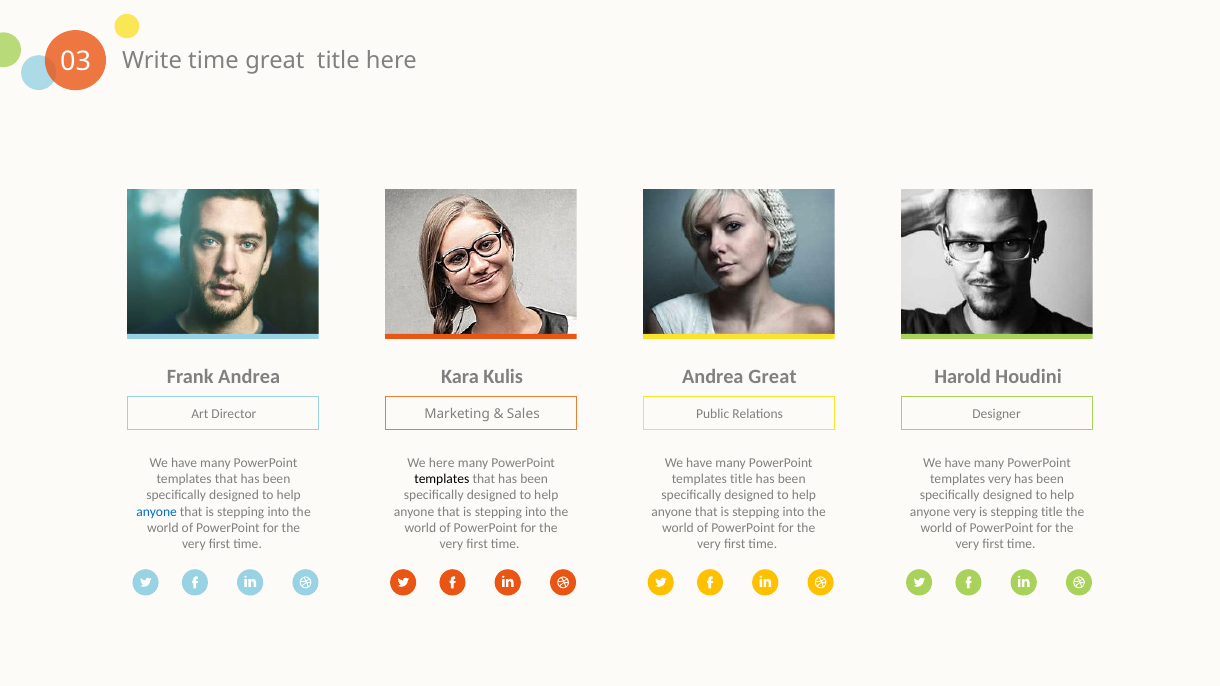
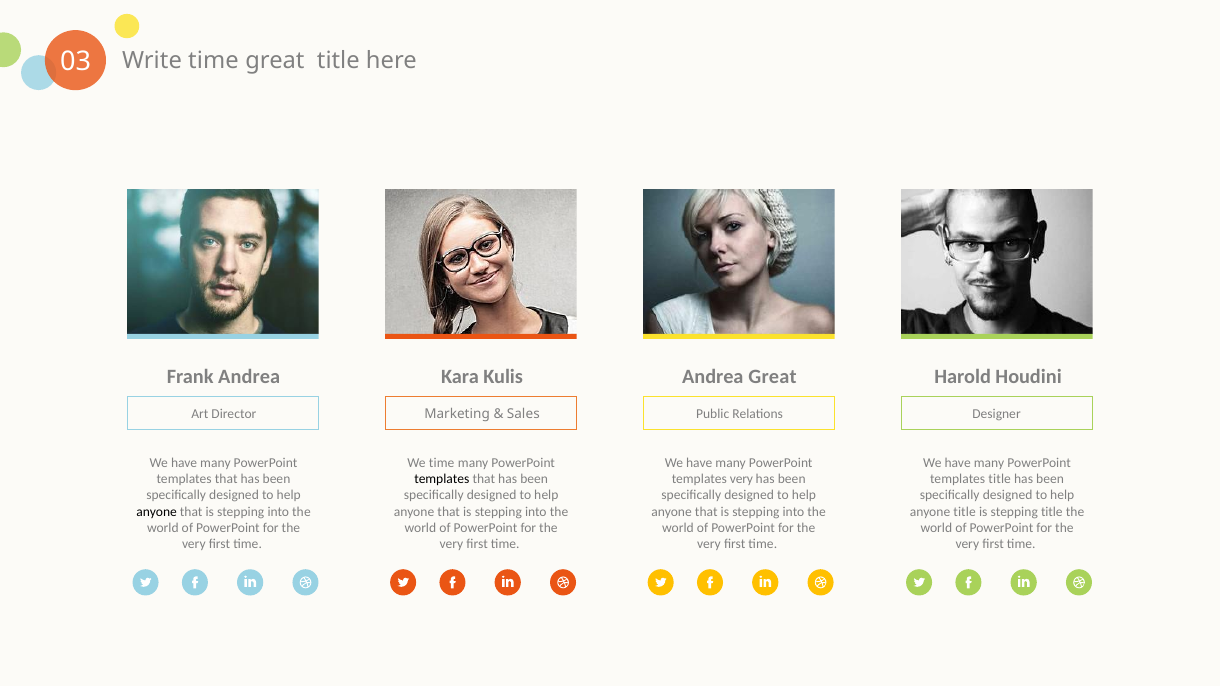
We here: here -> time (442, 463)
templates title: title -> very (741, 479)
templates very: very -> title (1000, 479)
anyone colour: blue -> black (157, 512)
anyone very: very -> title (965, 512)
